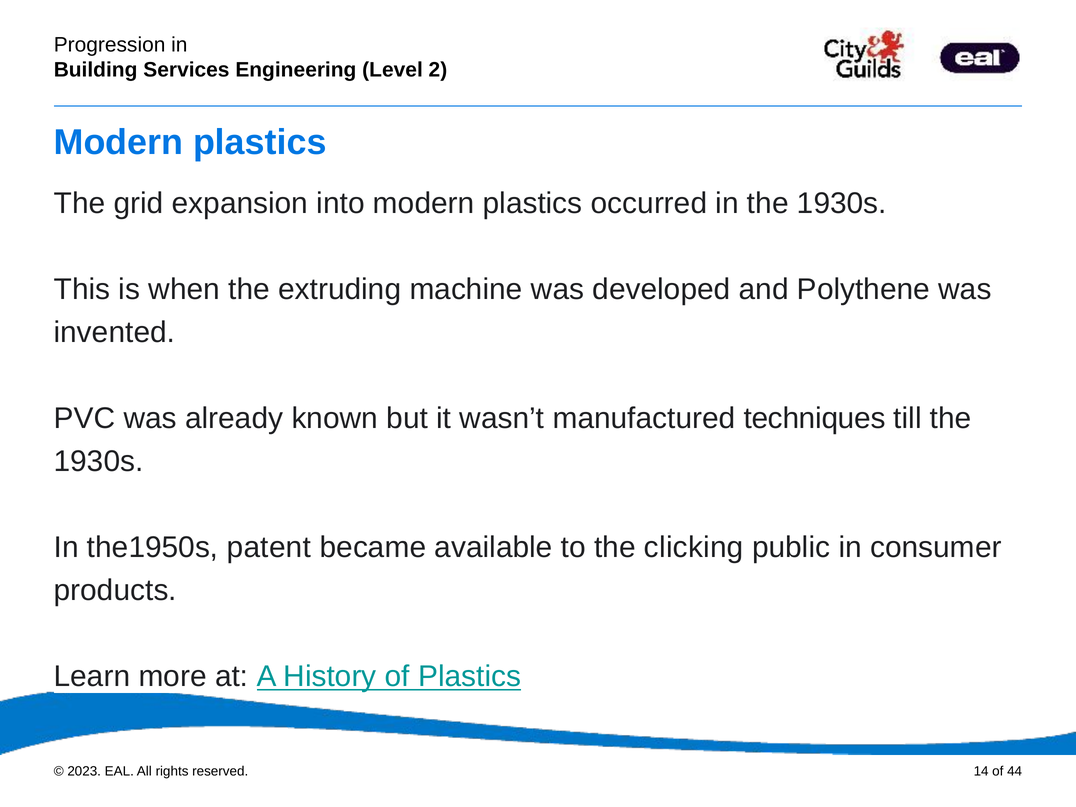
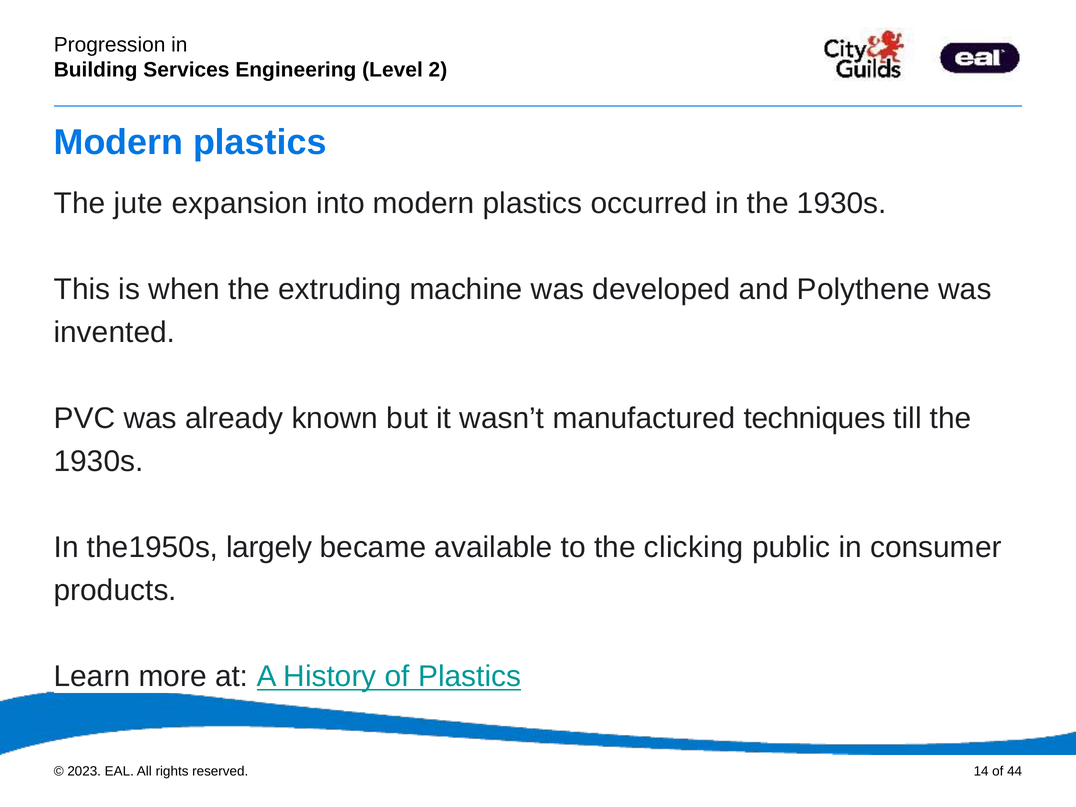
grid: grid -> jute (138, 203)
patent: patent -> largely (269, 547)
